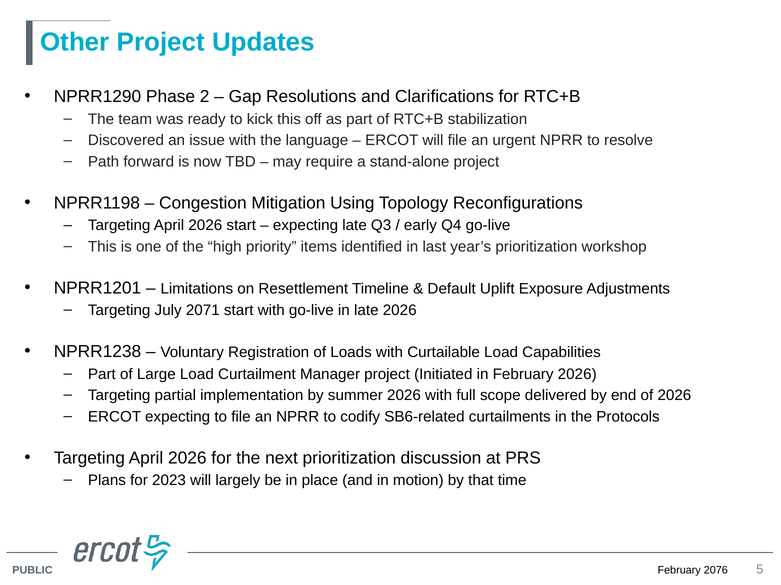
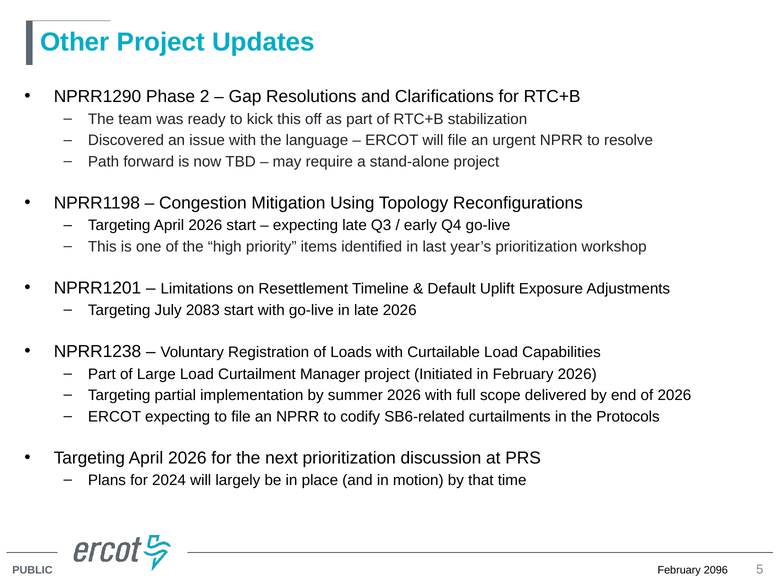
2071: 2071 -> 2083 (203, 311)
2023: 2023 -> 2024 (169, 481)
2076: 2076 -> 2096 (716, 571)
